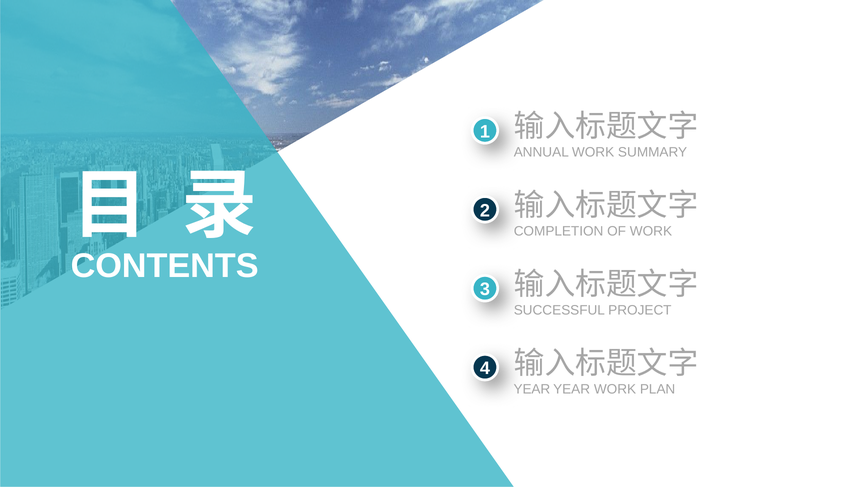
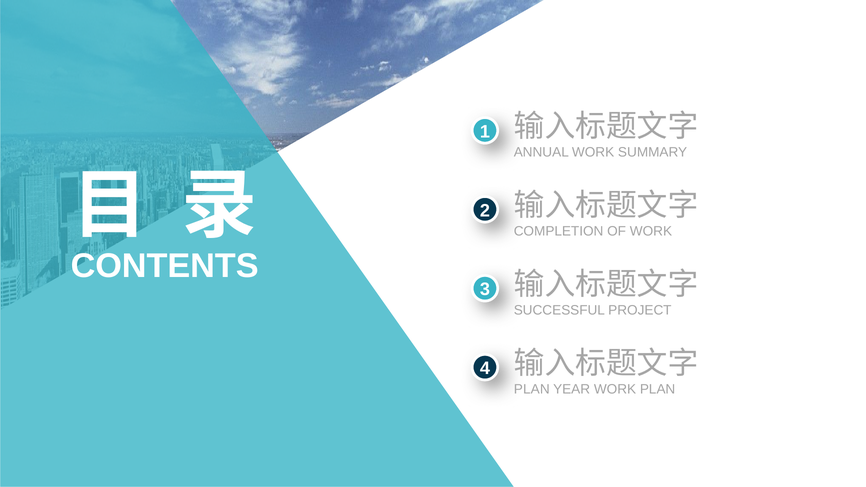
YEAR: YEAR -> PLAN (532, 389)
